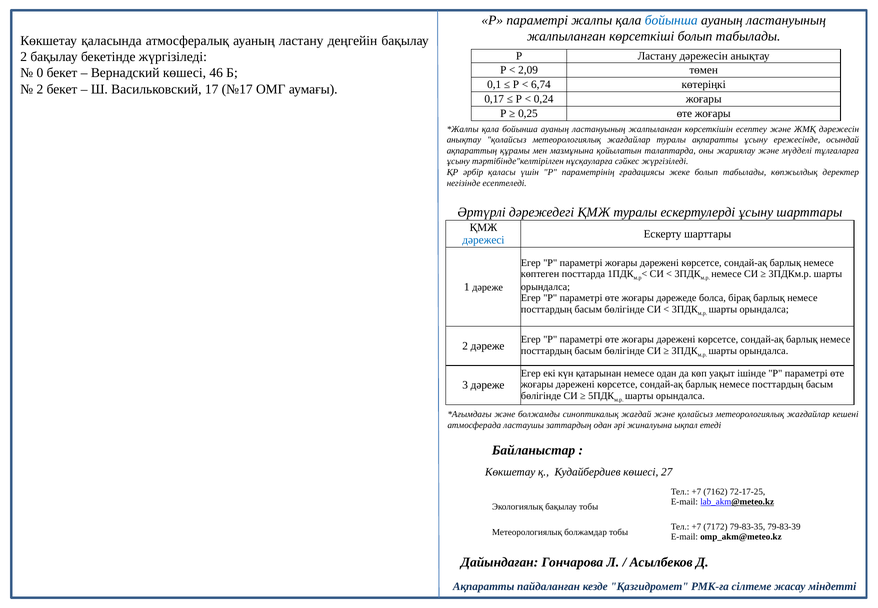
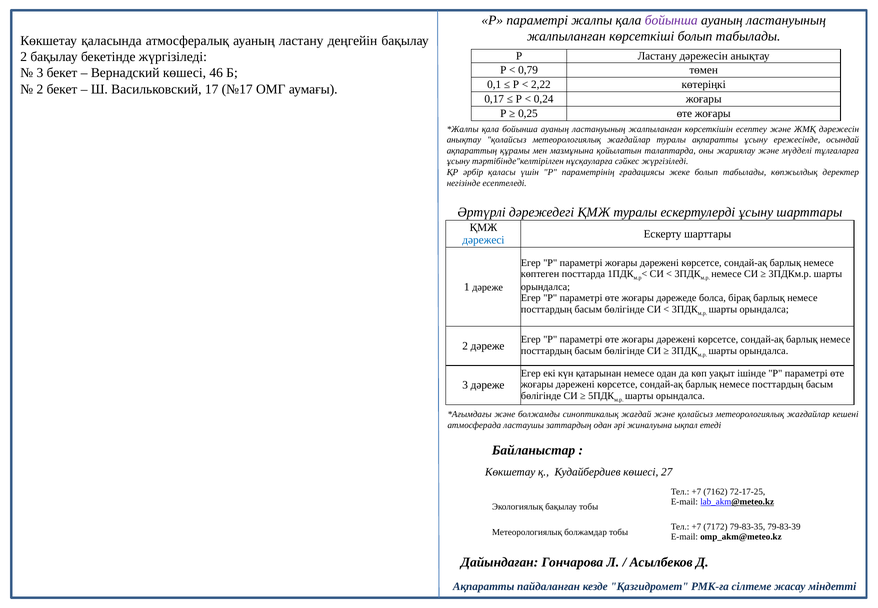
бойынша colour: blue -> purple (671, 20)
2,09: 2,09 -> 0,79 (528, 70)
0: 0 -> 3 (40, 73)
6,74: 6,74 -> 2,22 (541, 84)
